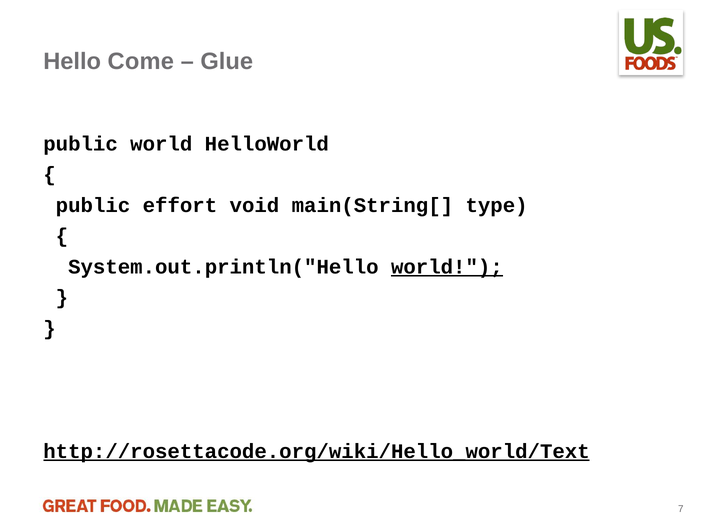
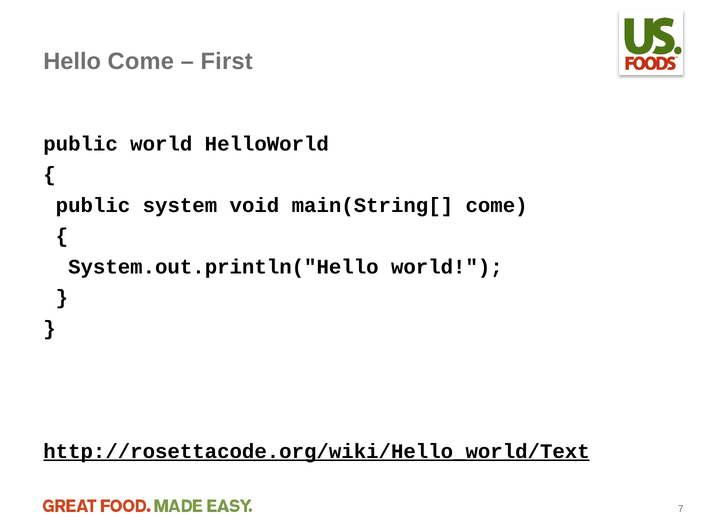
Glue: Glue -> First (227, 62)
effort: effort -> system (180, 206)
main(String[ type: type -> come (497, 206)
world underline: present -> none (447, 267)
